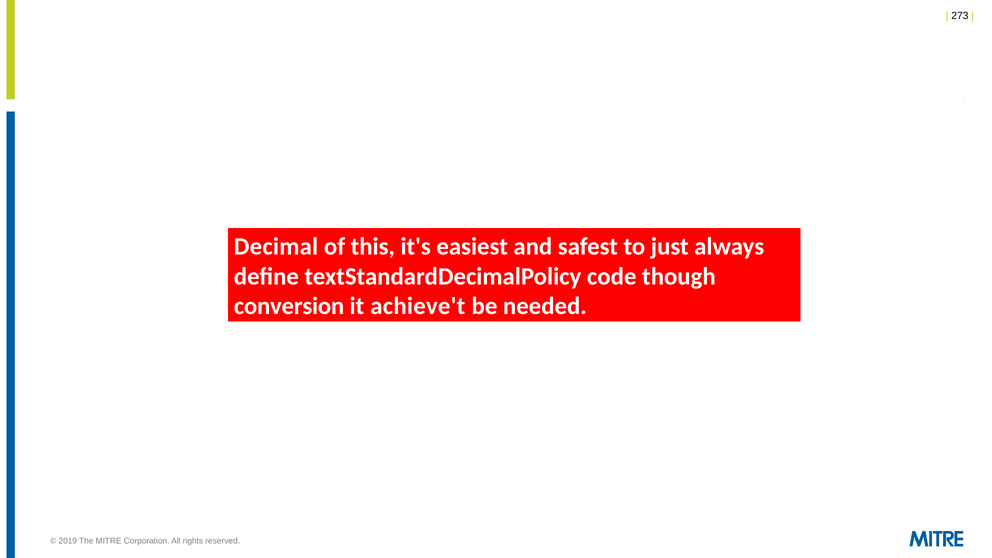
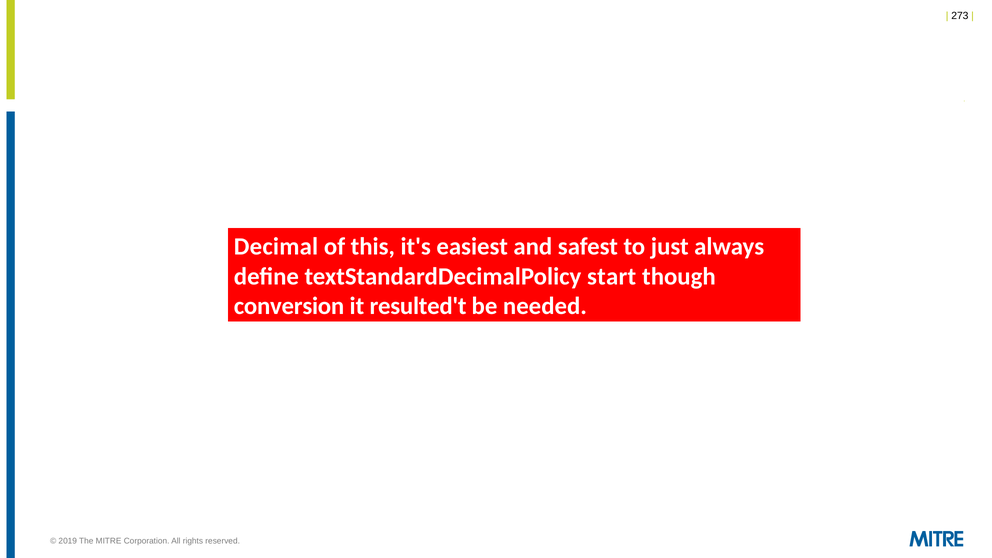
code: code -> start (612, 276)
achieve't: achieve't -> resulted't (418, 306)
